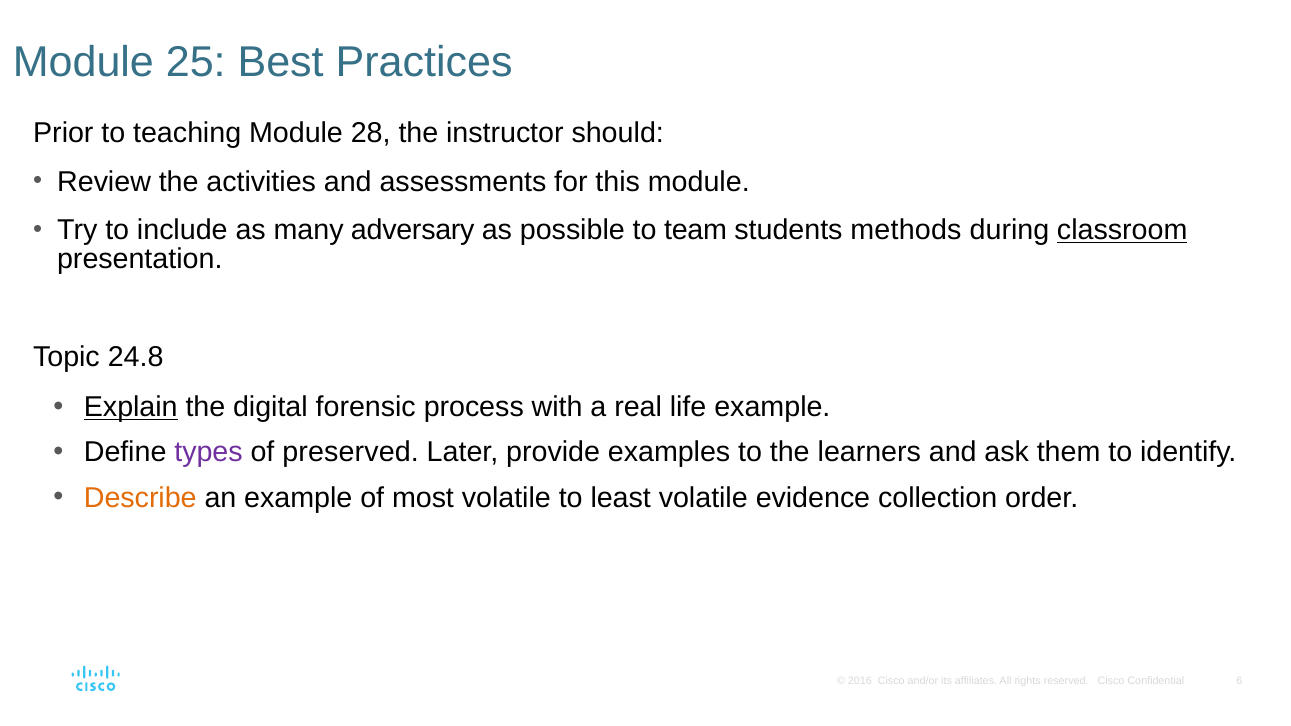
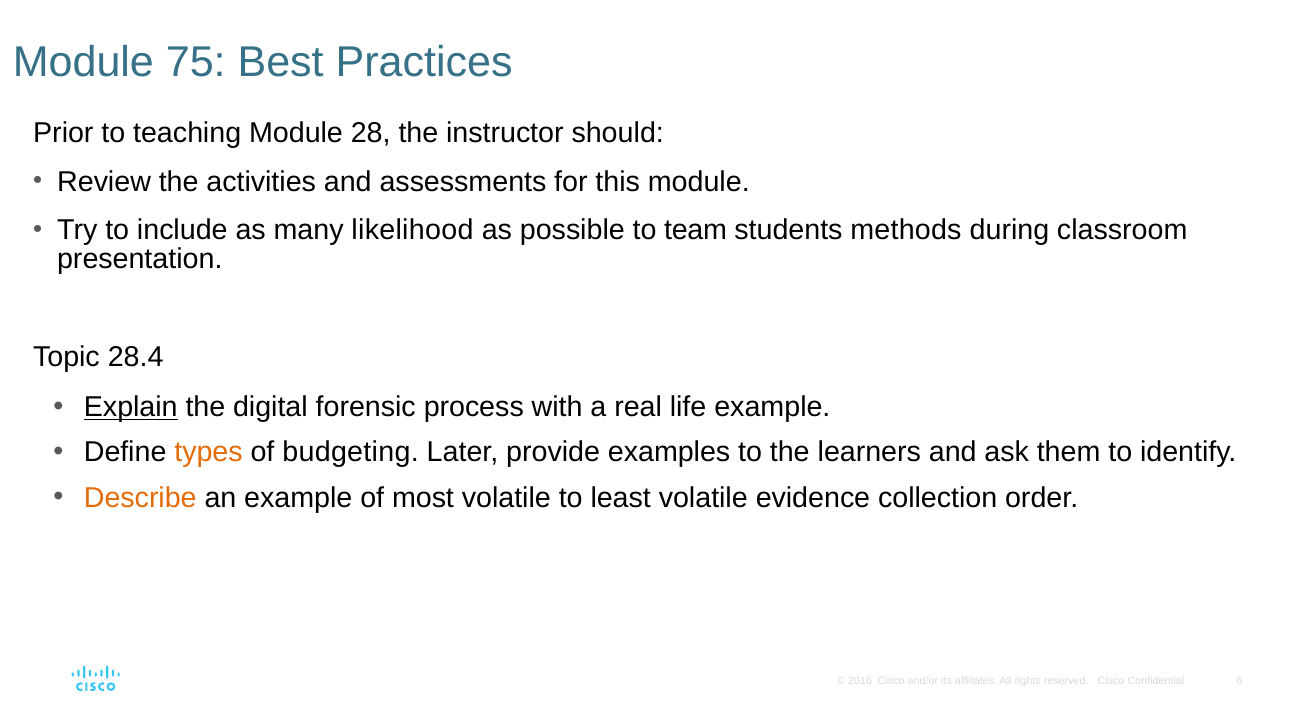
25: 25 -> 75 (196, 62)
adversary: adversary -> likelihood (412, 230)
classroom underline: present -> none (1122, 230)
24.8: 24.8 -> 28.4 (136, 357)
types colour: purple -> orange (209, 453)
preserved: preserved -> budgeting (351, 453)
